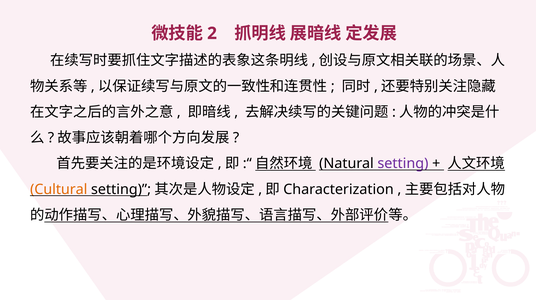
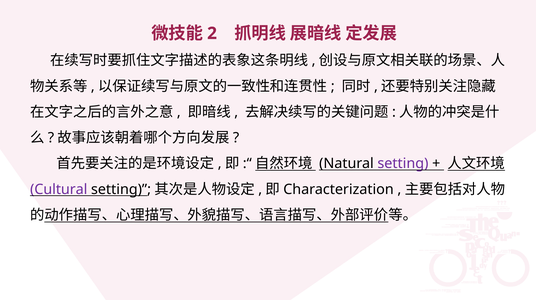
Cultural colour: orange -> purple (59, 190)
